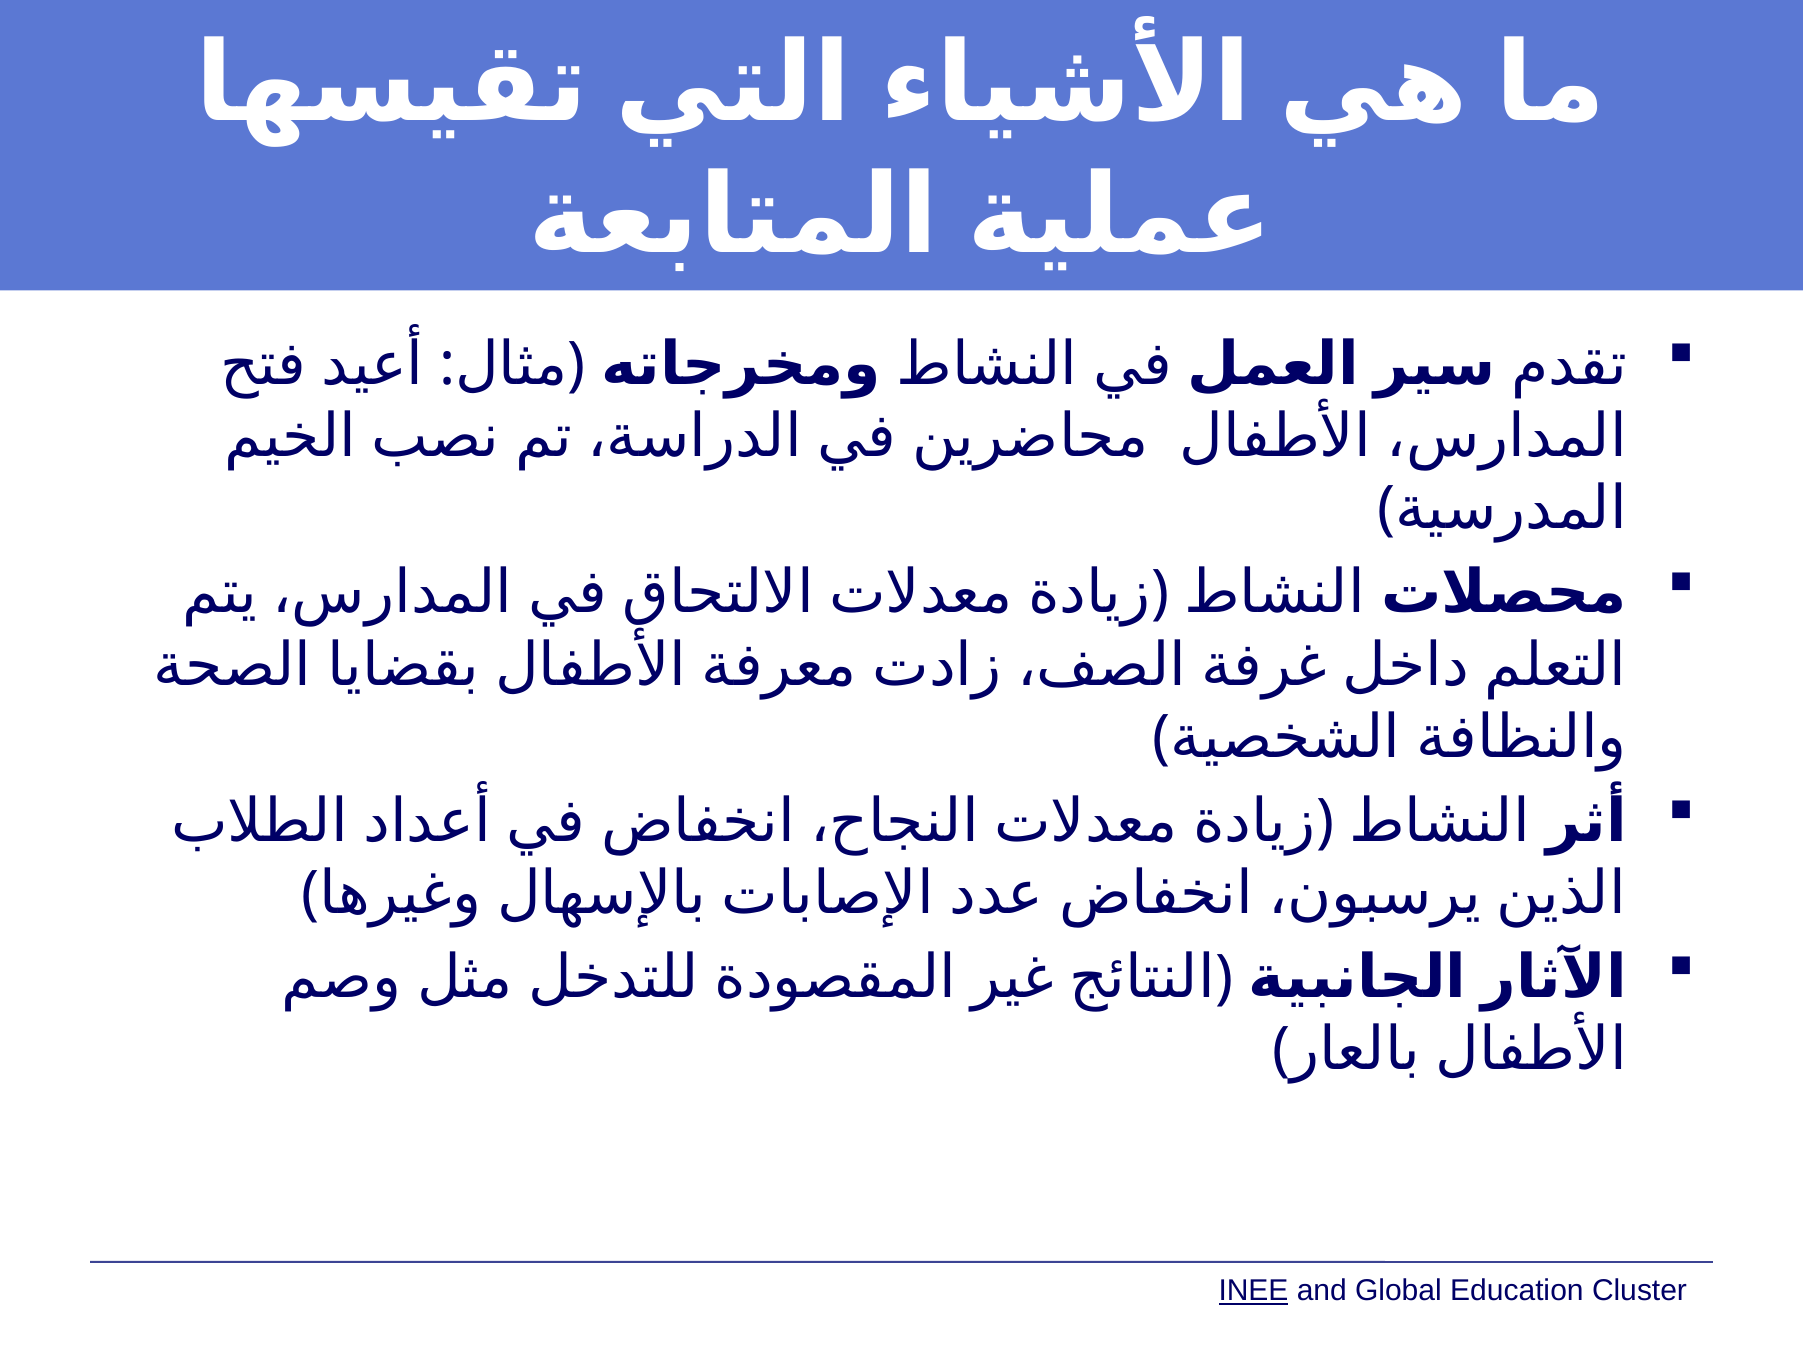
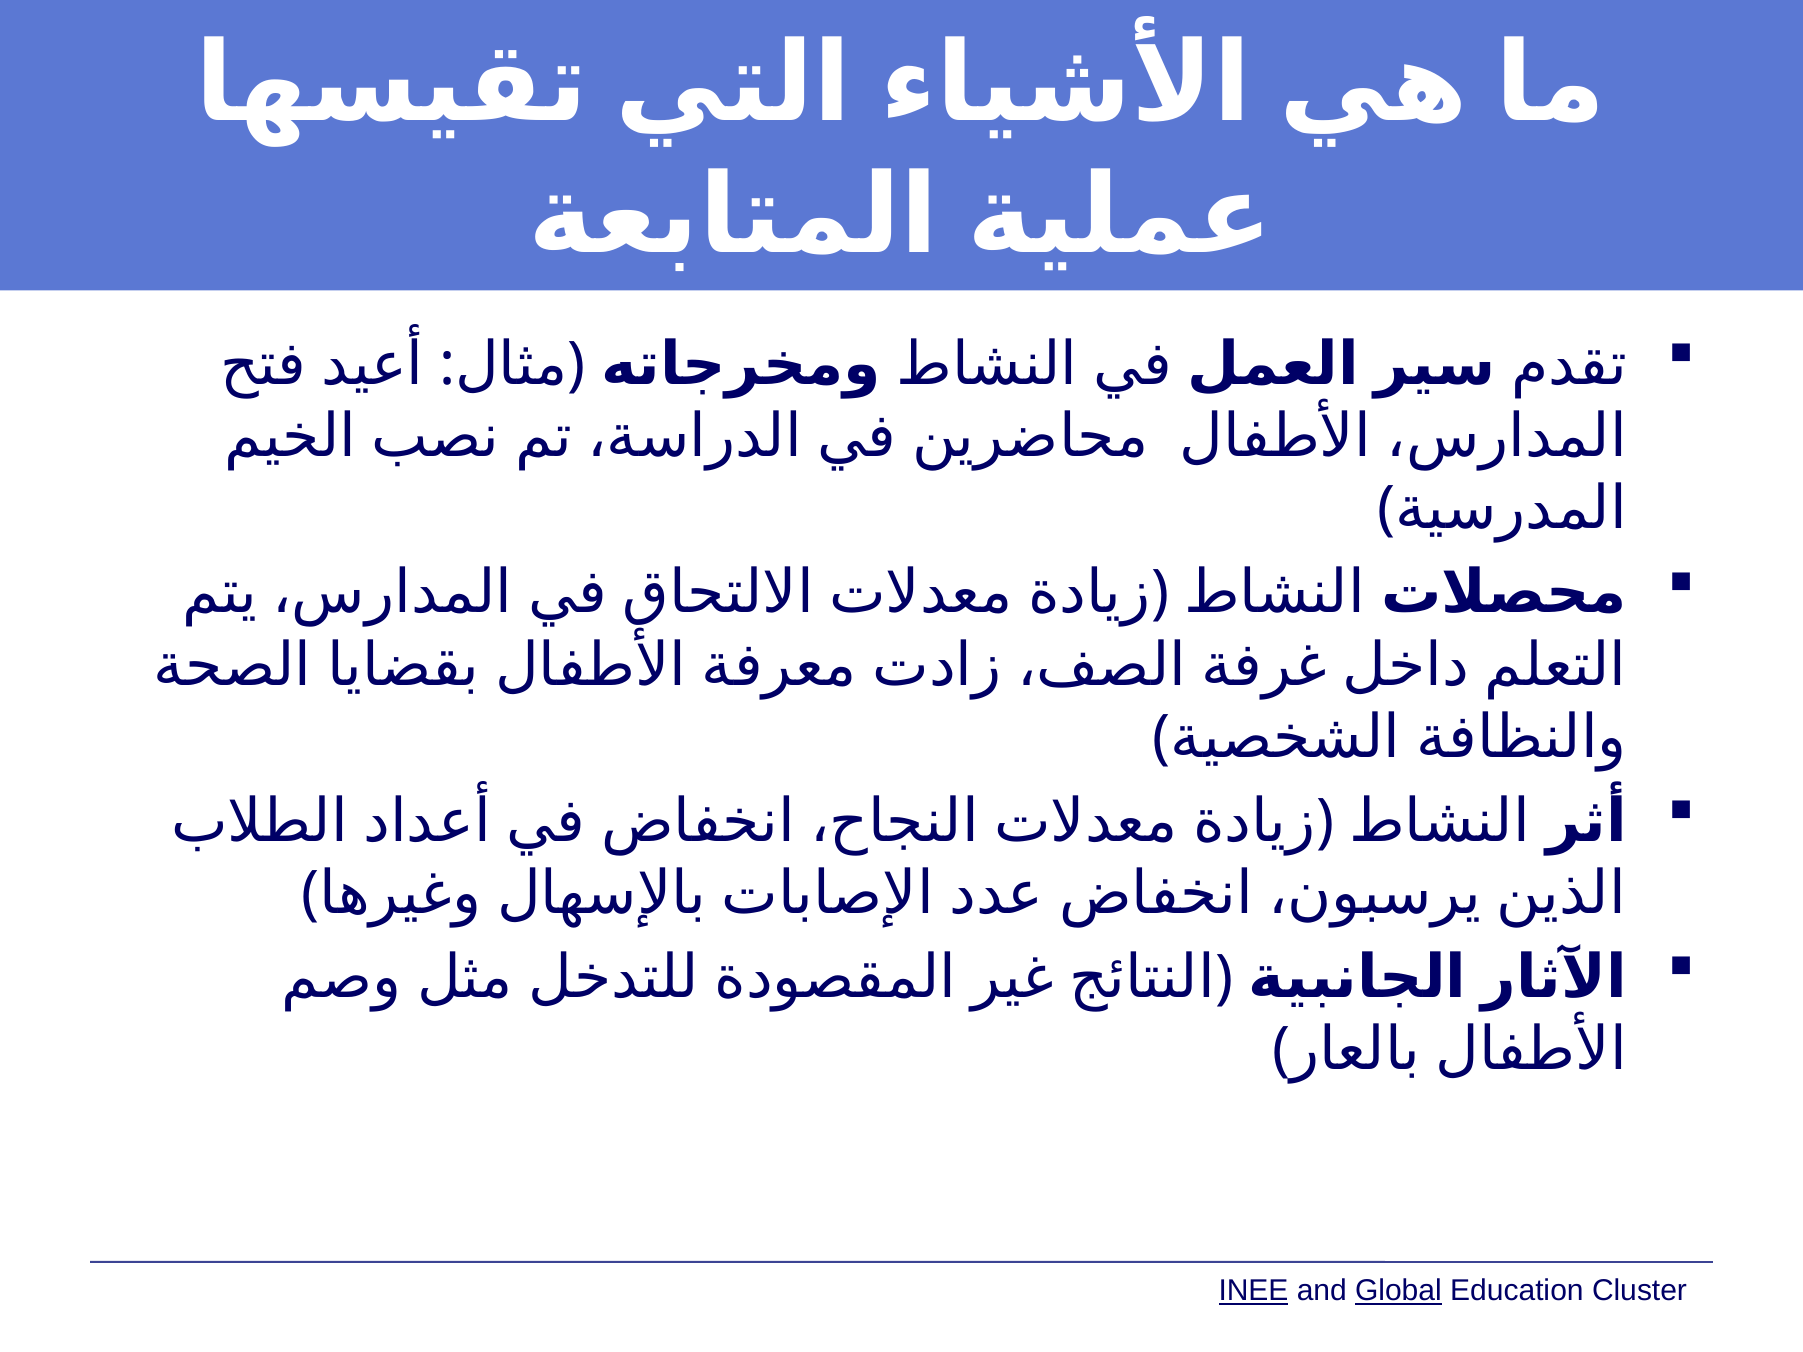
Global underline: none -> present (1398, 1291)
